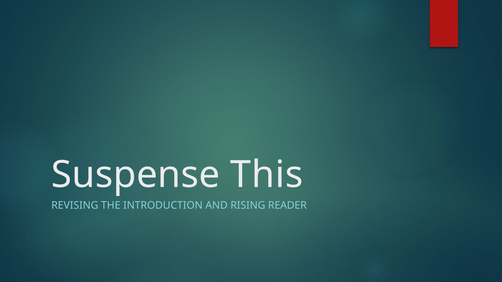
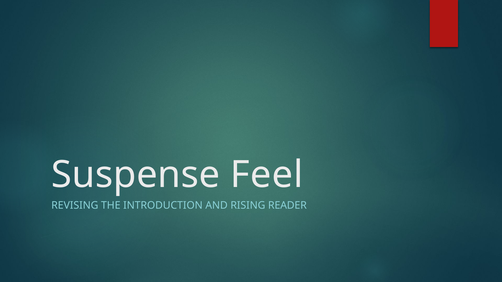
This: This -> Feel (267, 175)
